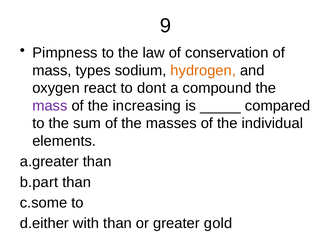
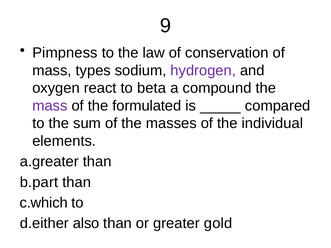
hydrogen colour: orange -> purple (203, 71)
dont: dont -> beta (152, 88)
increasing: increasing -> formulated (147, 106)
c.some: c.some -> c.which (44, 203)
with: with -> also (86, 224)
